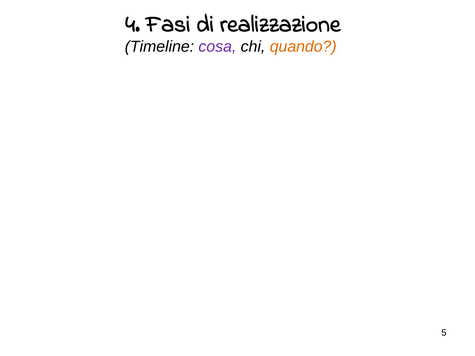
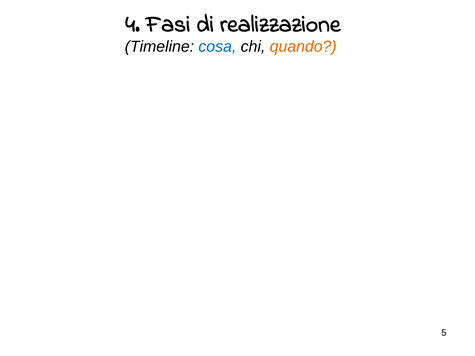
cosa colour: purple -> blue (217, 47)
